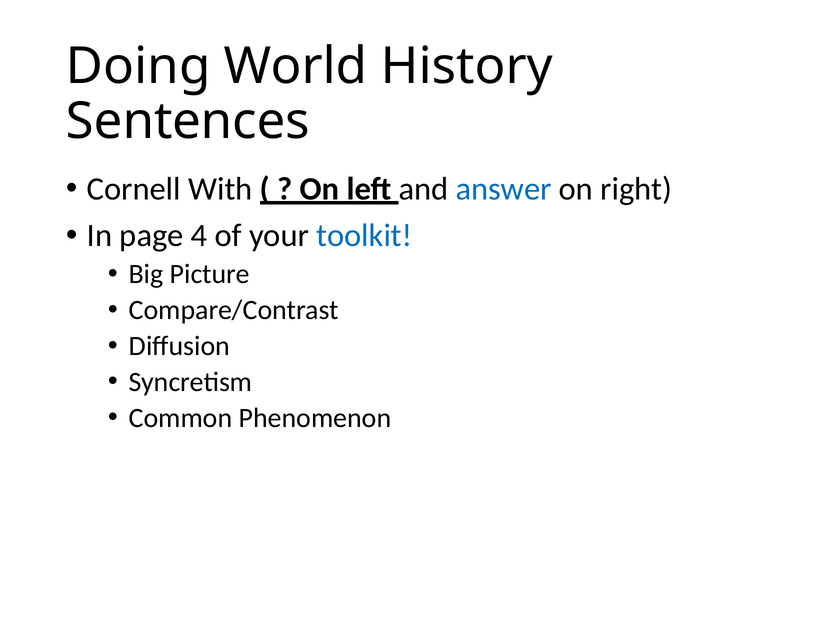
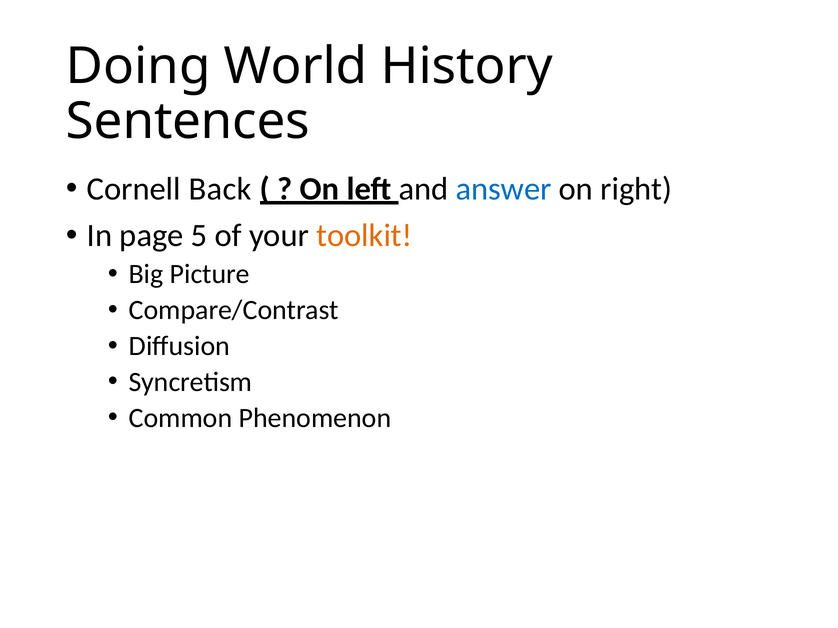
With: With -> Back (220, 189)
4: 4 -> 5 (199, 236)
toolkit colour: blue -> orange (364, 236)
